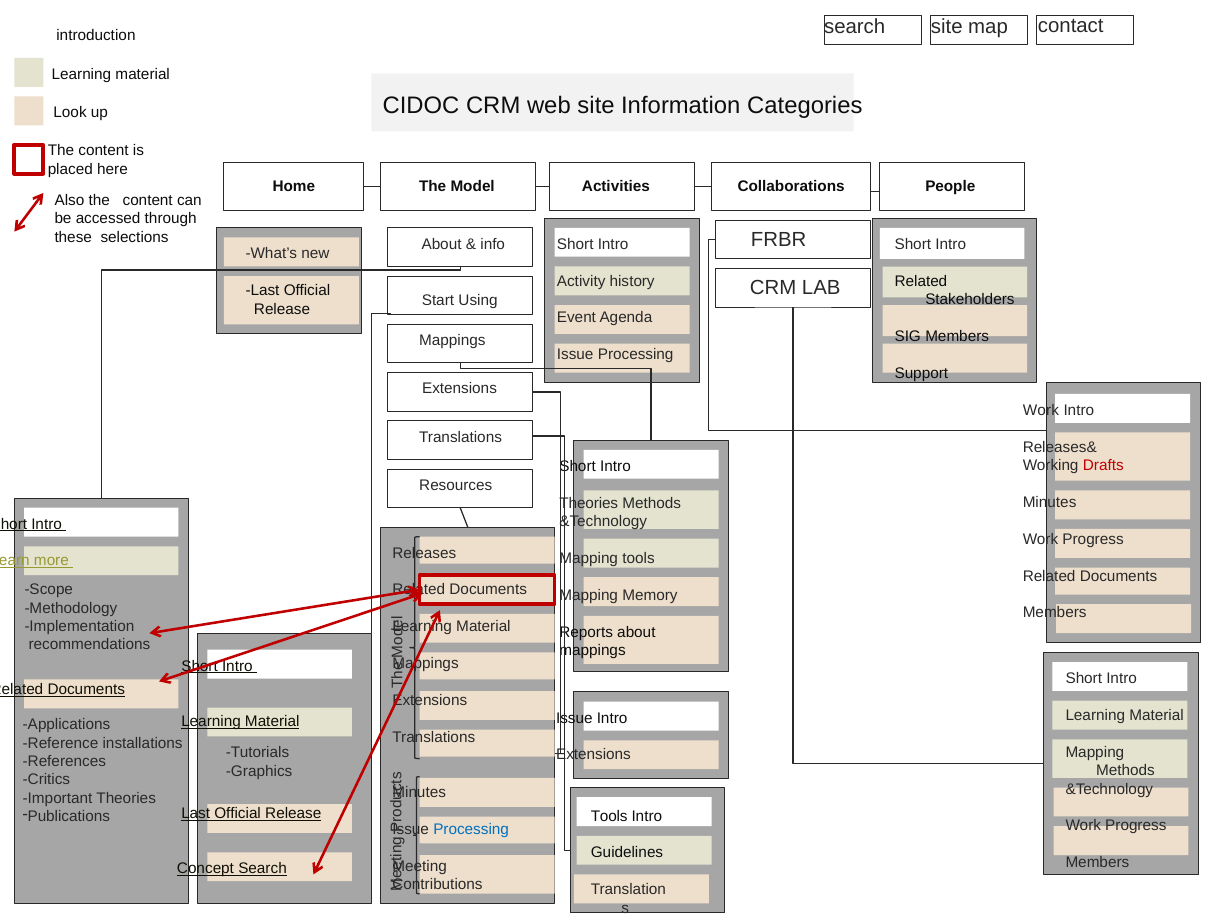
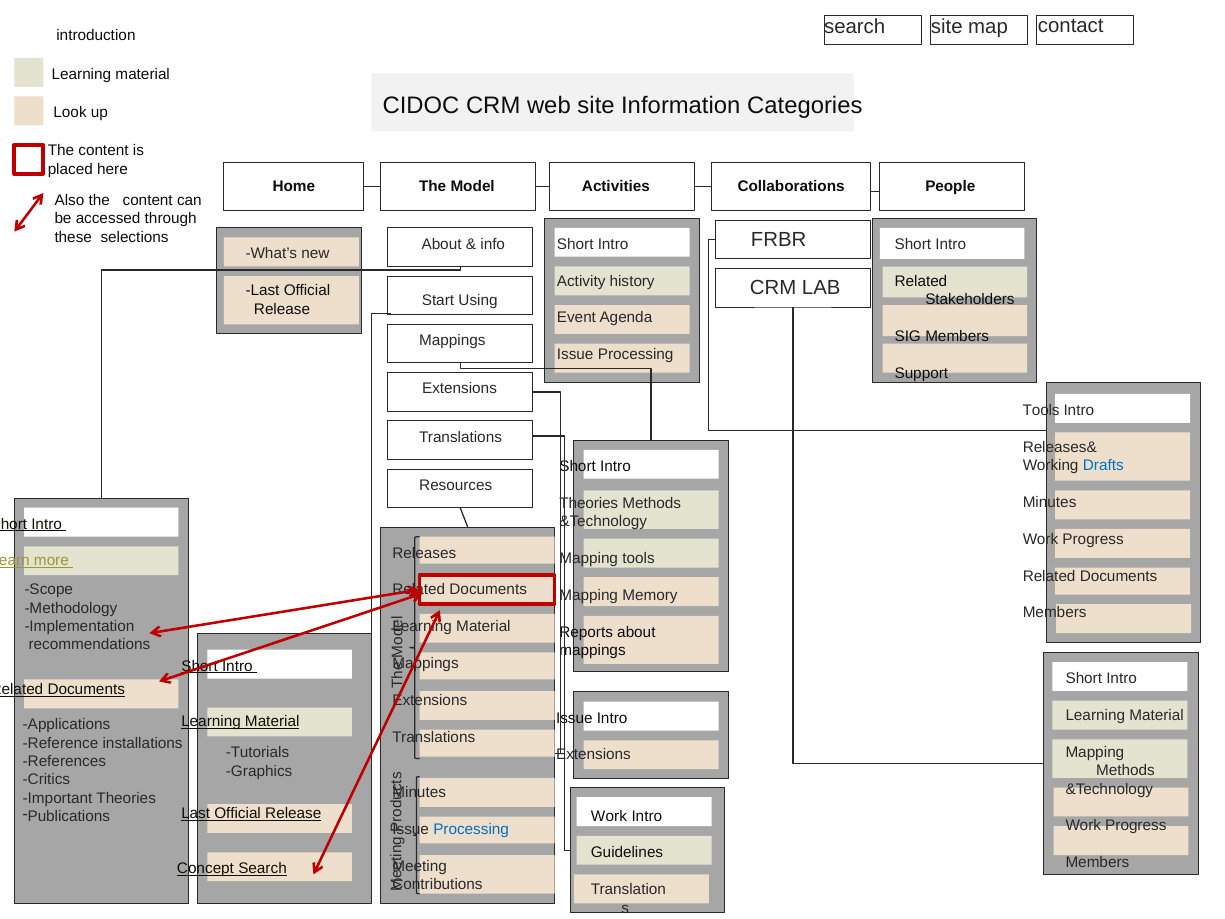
Work: Work -> Tools (1041, 410)
Drafts colour: red -> blue (1103, 465)
Tools: Tools -> Work (609, 816)
